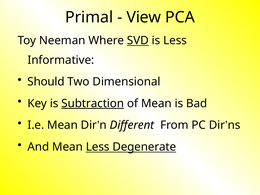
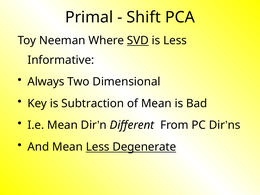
View: View -> Shift (144, 17)
Should: Should -> Always (46, 82)
Subtraction underline: present -> none (93, 103)
